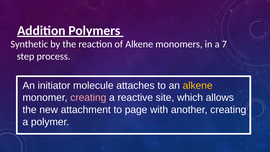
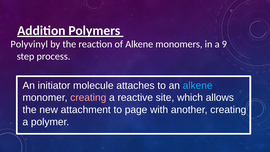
Synthetic: Synthetic -> Polyvinyl (29, 44)
7: 7 -> 9 (224, 44)
alkene colour: yellow -> light blue (198, 85)
